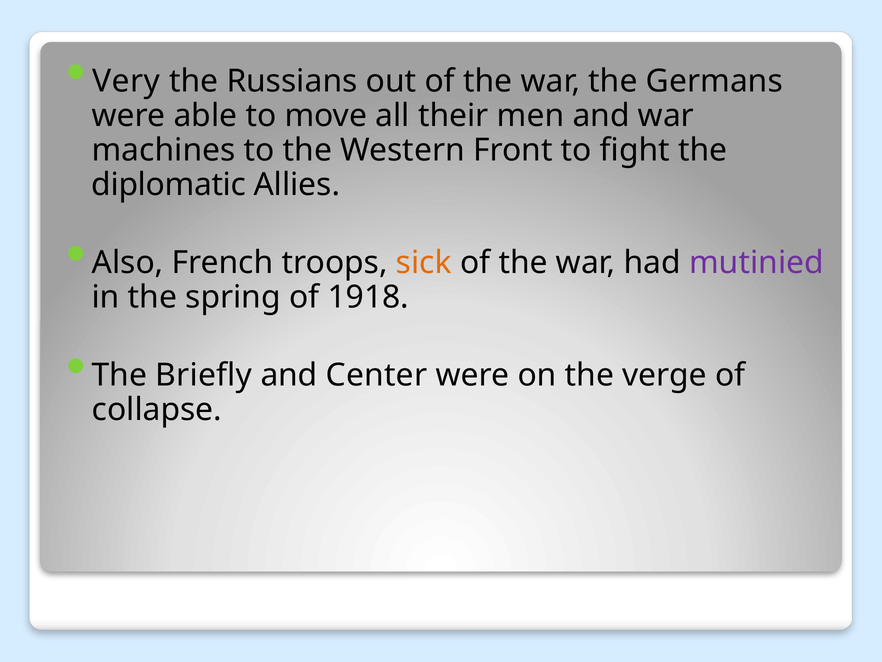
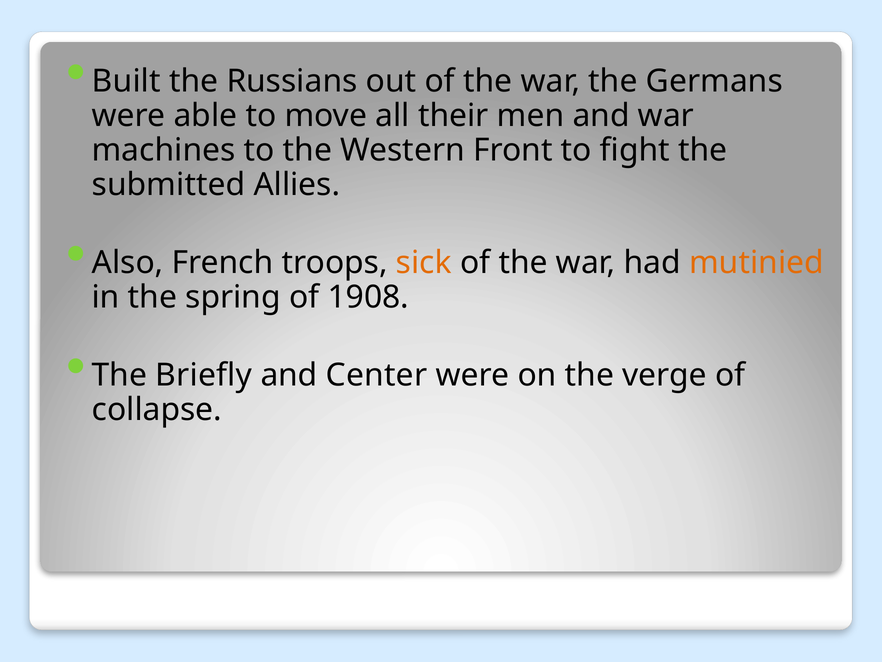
Very: Very -> Built (126, 81)
diplomatic: diplomatic -> submitted (168, 184)
mutinied colour: purple -> orange (757, 262)
1918: 1918 -> 1908 (368, 297)
